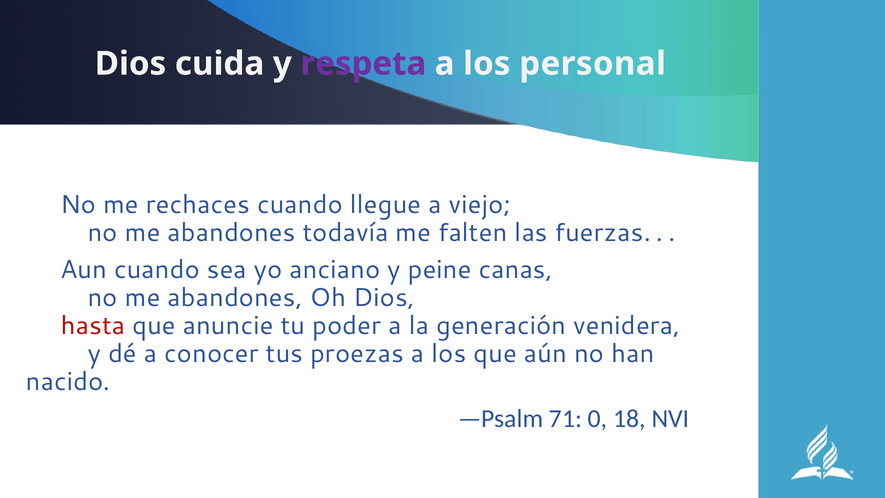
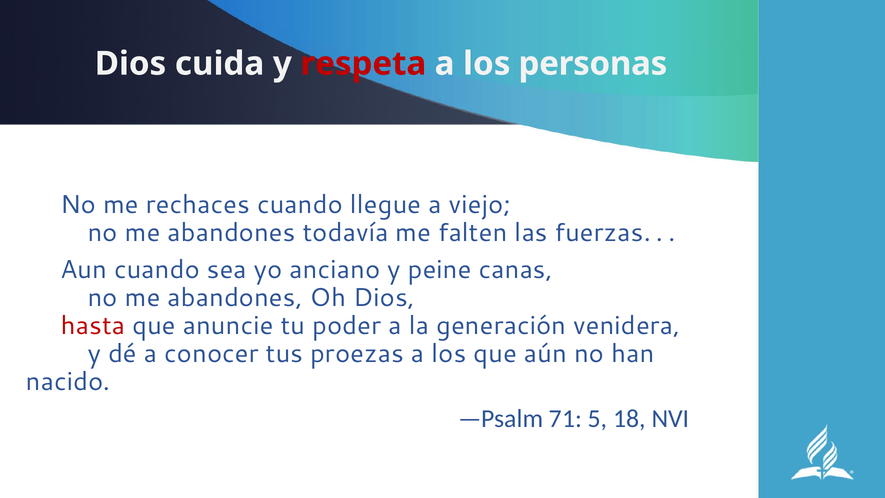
respeta colour: purple -> red (363, 64)
personal: personal -> personas (593, 64)
0: 0 -> 5 (598, 418)
